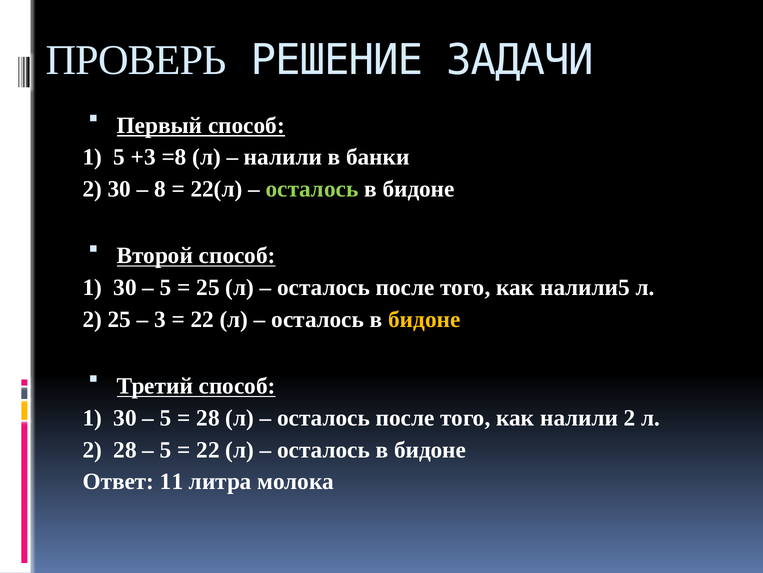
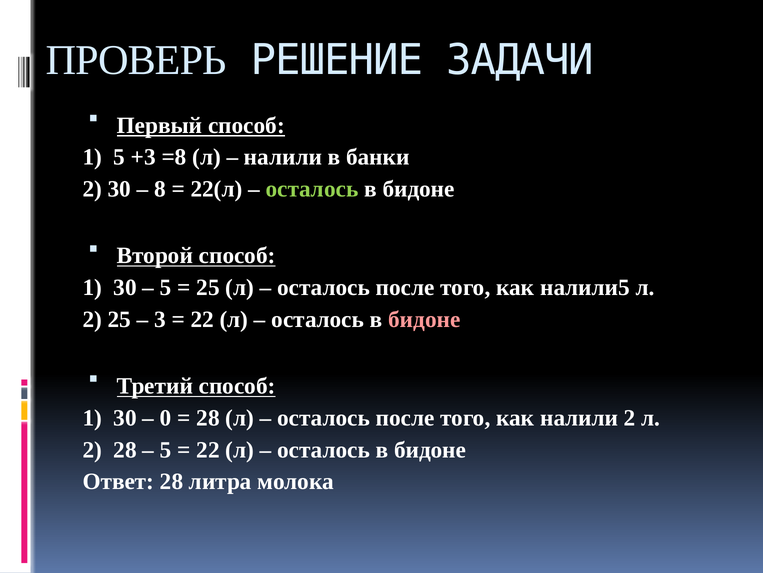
бидоне colour: yellow -> pink (424, 319)
5: 5 -> 0 (166, 417)
Ответ 11: 11 -> 28 (172, 481)
